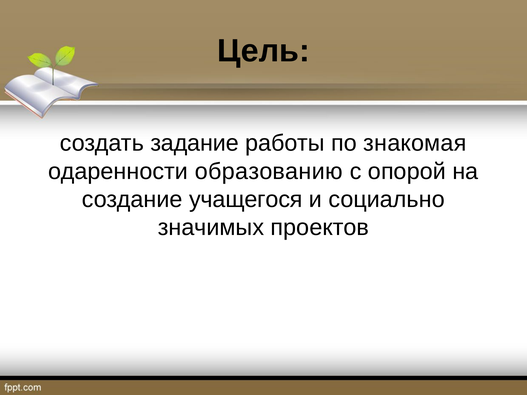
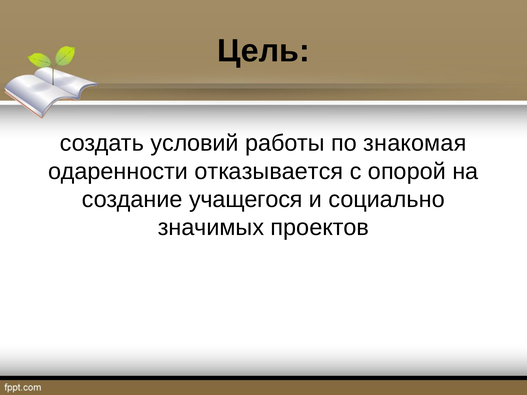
задание: задание -> условий (195, 143)
образованию: образованию -> отказывается (269, 171)
